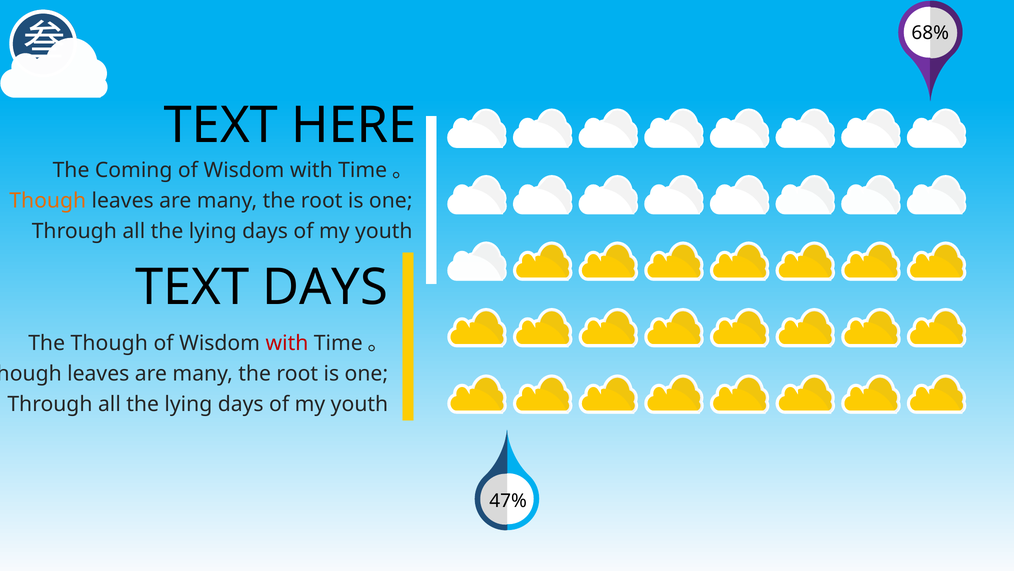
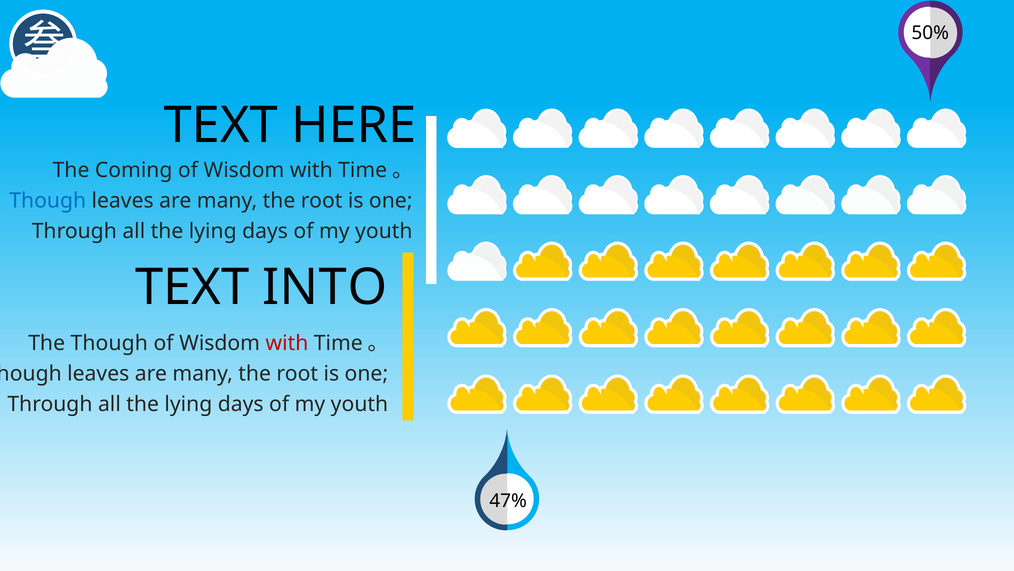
68%: 68% -> 50% (930, 33)
Though colour: orange -> blue (48, 201)
TEXT DAYS: DAYS -> INTO (325, 287)
